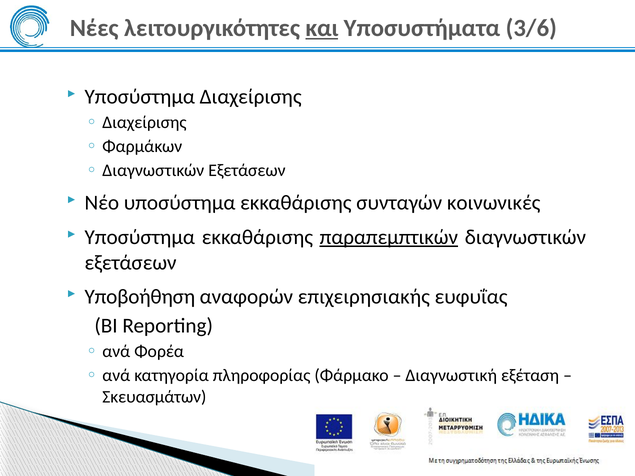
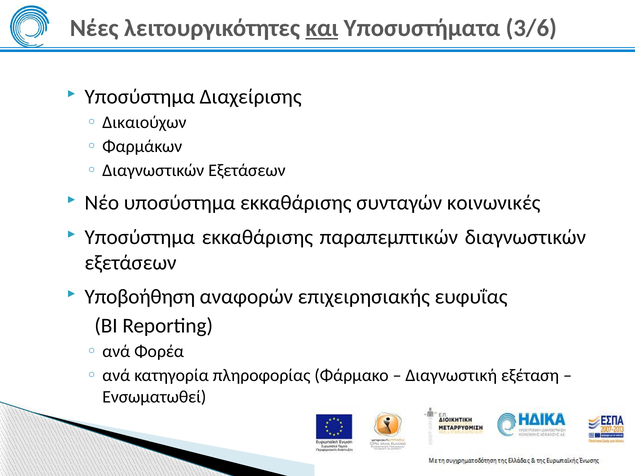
Διαχείρισης: Διαχείρισης -> Δικαιούχων (144, 123)
παραπεμπτικών underline: present -> none (389, 237)
Σκευασμάτων: Σκευασμάτων -> Ενσωματωθεί (154, 397)
